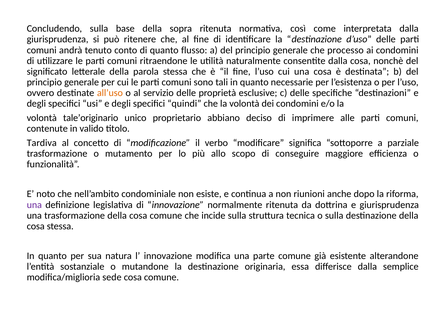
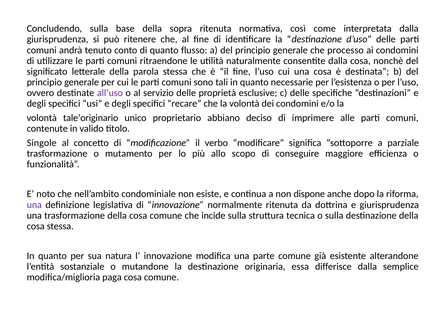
all’uso colour: orange -> purple (110, 93)
quindi: quindi -> recare (184, 103)
Tardiva: Tardiva -> Singole (42, 143)
riunioni: riunioni -> dispone (309, 194)
sede: sede -> paga (112, 277)
